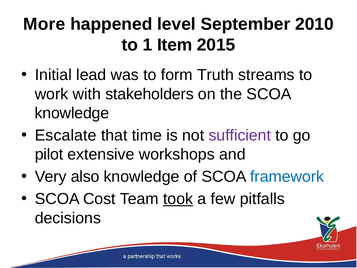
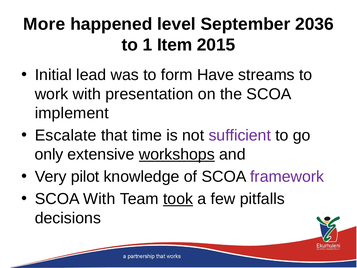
2010: 2010 -> 2036 (314, 24)
Truth: Truth -> Have (215, 75)
stakeholders: stakeholders -> presentation (149, 94)
knowledge: knowledge -> implement (72, 113)
pilot: pilot -> only (49, 154)
workshops underline: none -> present (177, 154)
also: also -> pilot (85, 177)
framework colour: blue -> purple (287, 177)
SCOA Cost: Cost -> With (99, 199)
